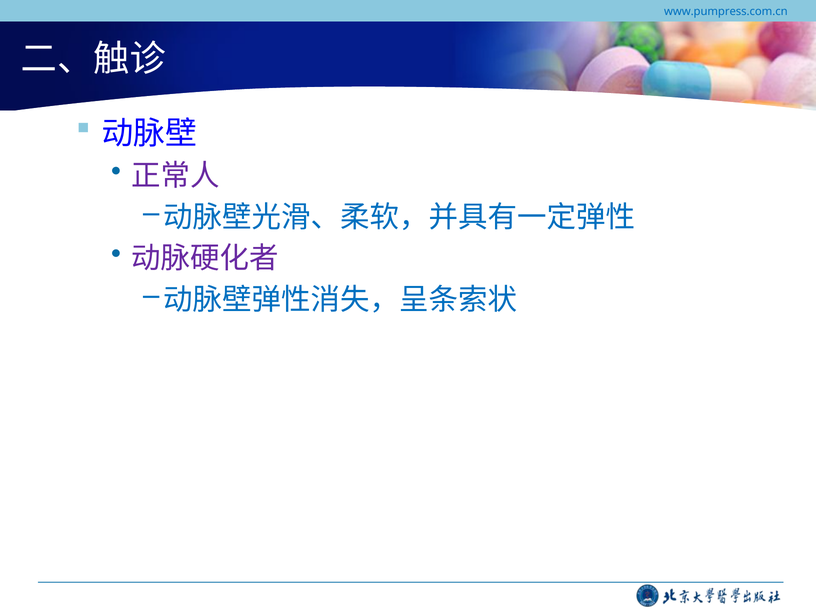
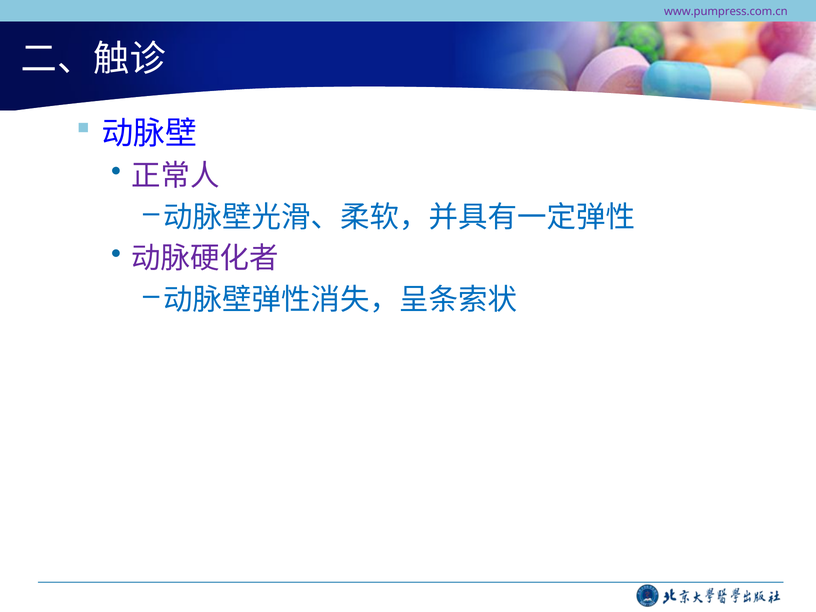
www.pumpress.com.cn colour: blue -> purple (726, 12)
